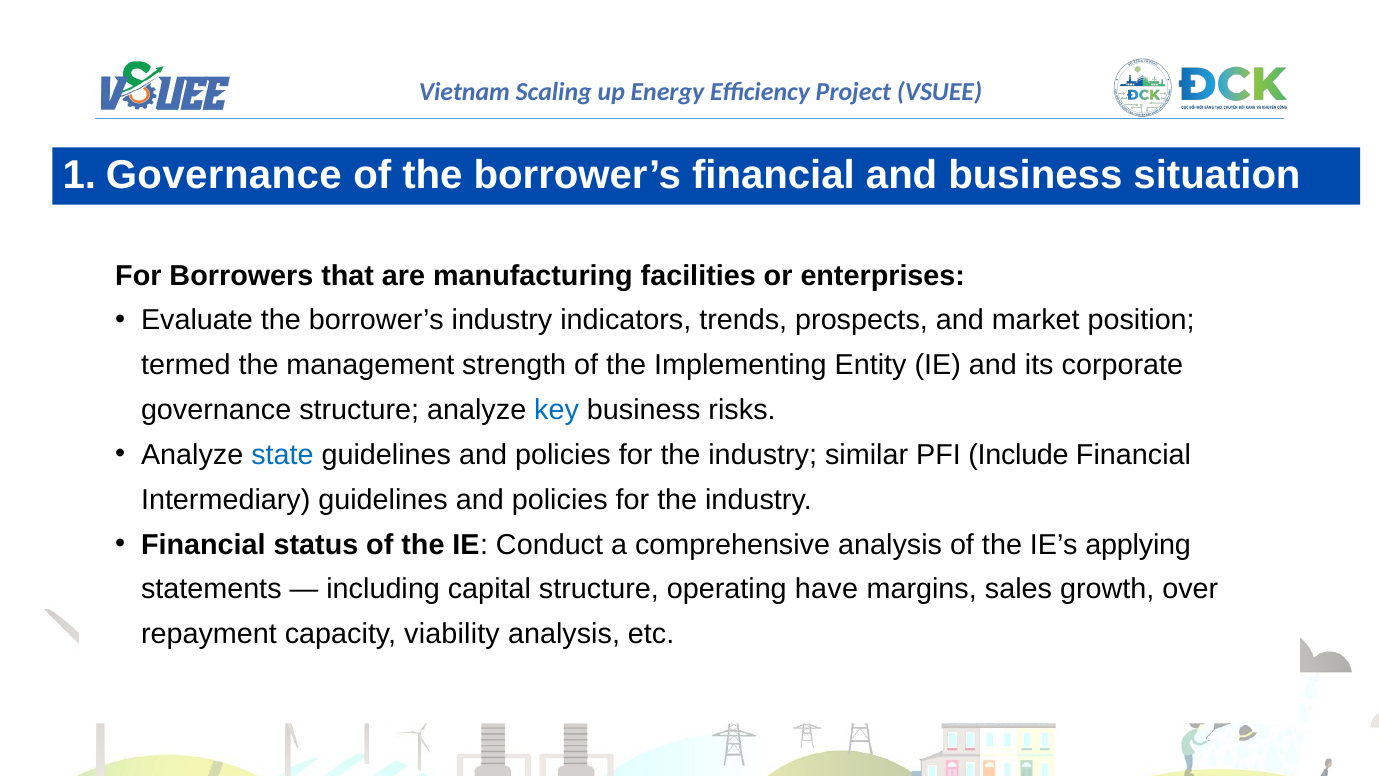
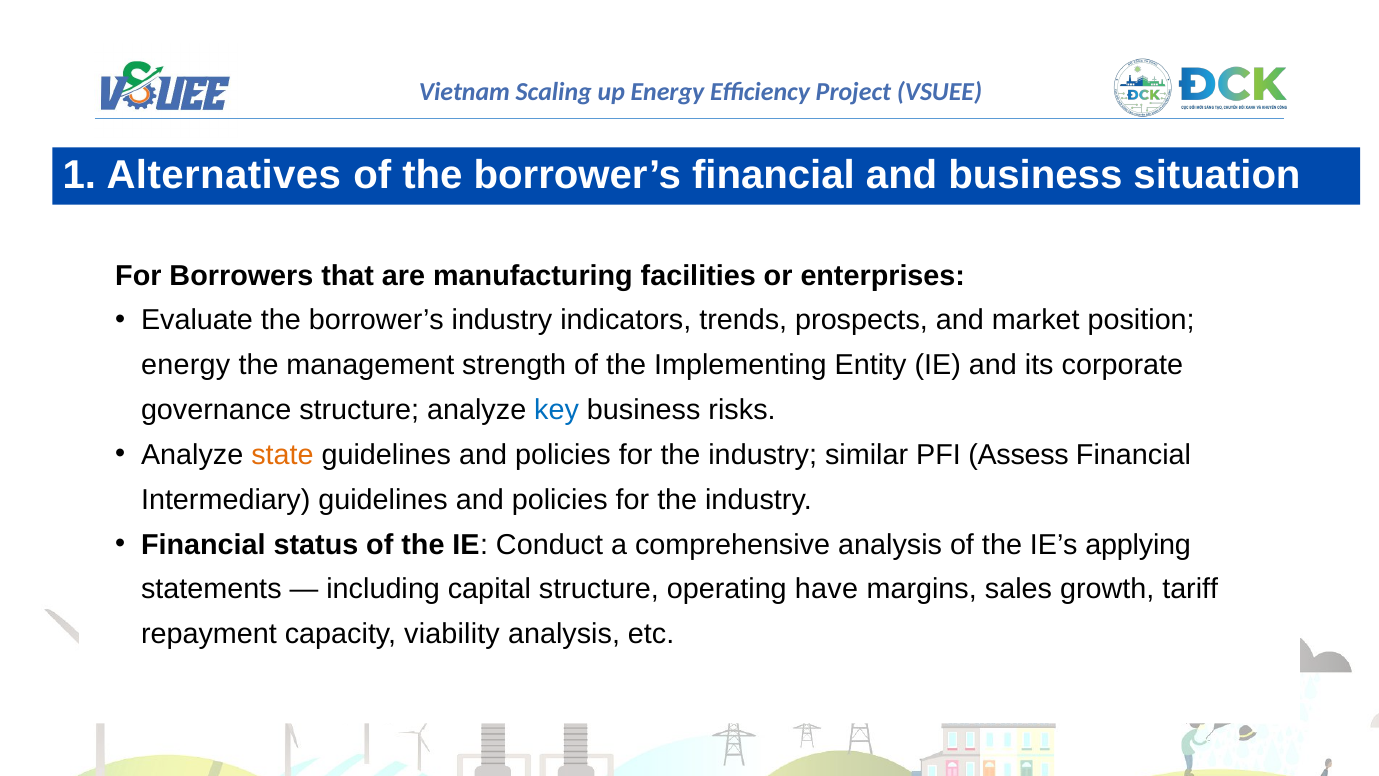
1 Governance: Governance -> Alternatives (224, 176)
termed: termed -> energy (186, 365)
state colour: blue -> orange (282, 455)
Include: Include -> Assess (1019, 455)
over: over -> tariff (1190, 589)
